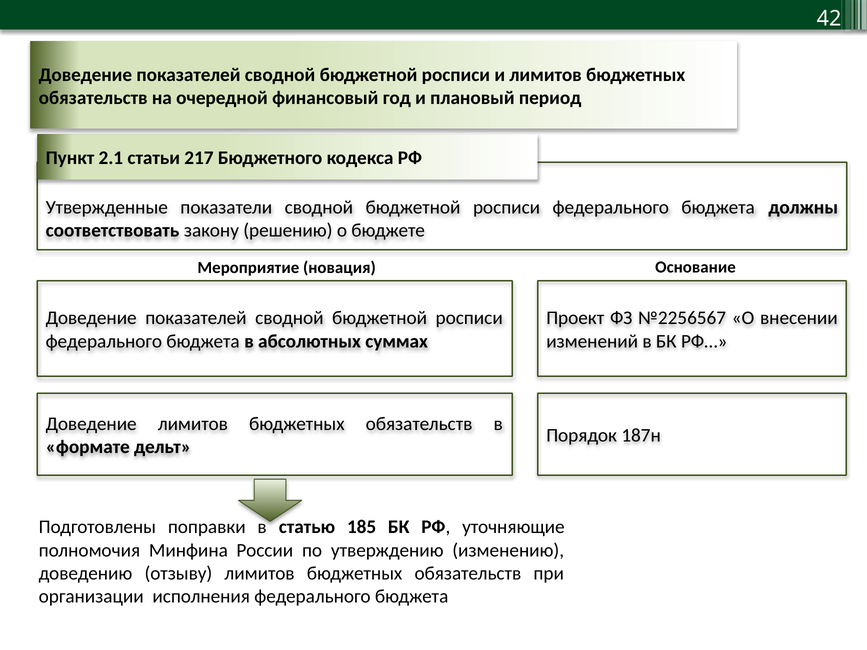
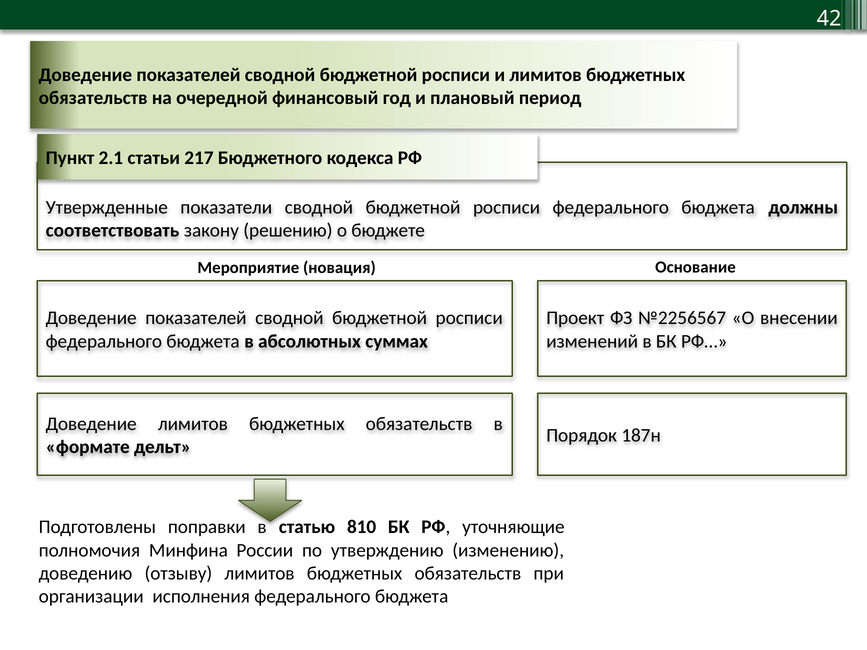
185: 185 -> 810 (362, 527)
